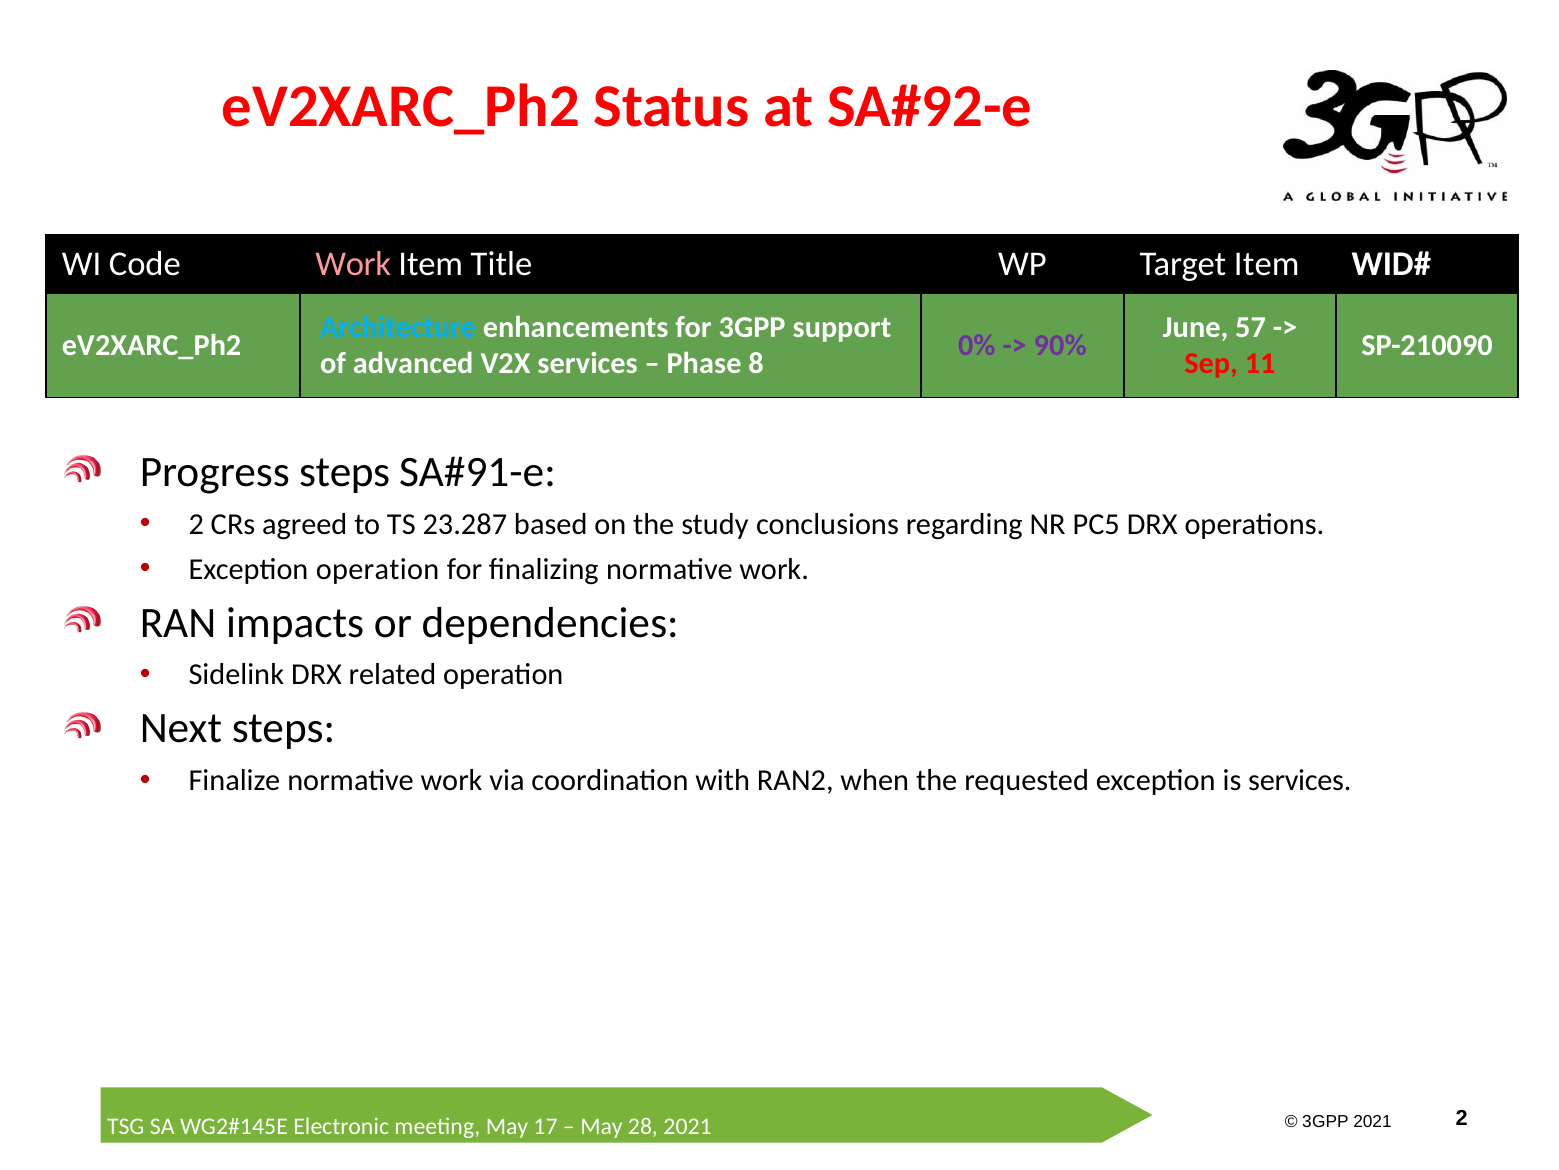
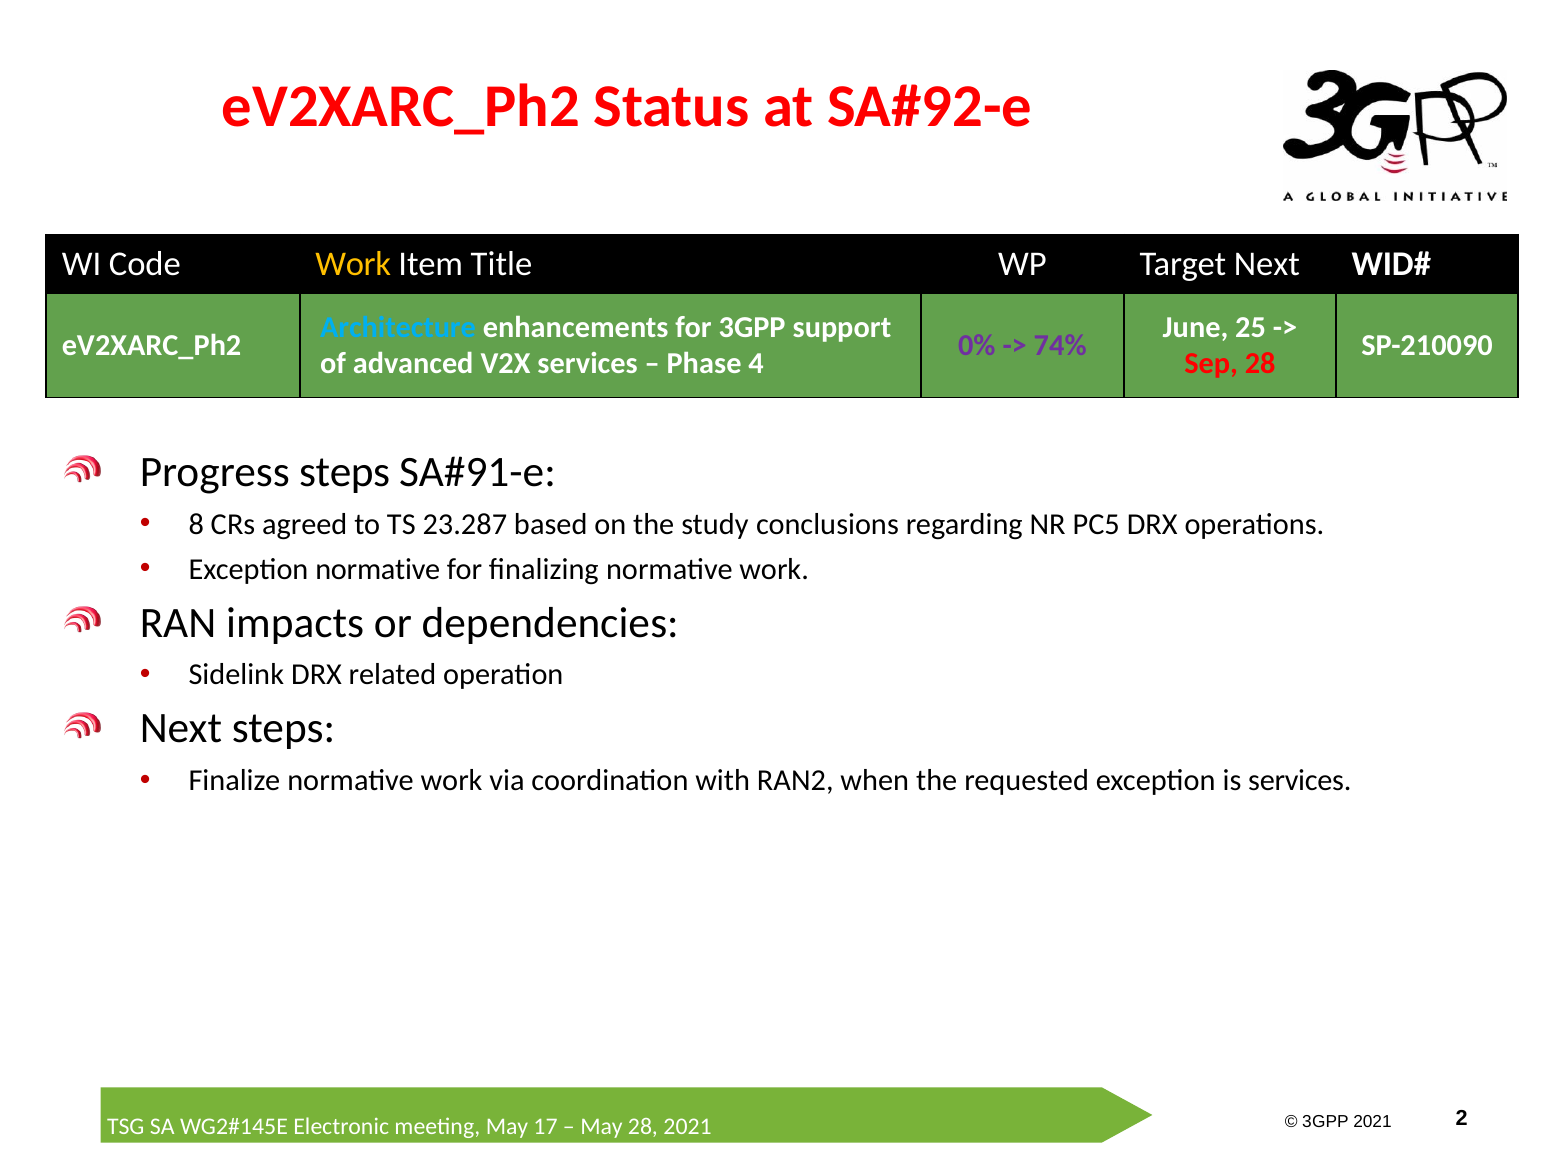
Work colour: pink -> yellow (353, 264)
Target Item: Item -> Next (1267, 264)
57: 57 -> 25 (1251, 327)
90%: 90% -> 74% (1060, 345)
8: 8 -> 4 (756, 364)
Sep 11: 11 -> 28 (1260, 364)
2: 2 -> 8 (196, 524)
Exception operation: operation -> normative (378, 569)
